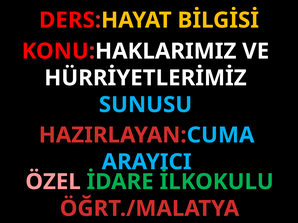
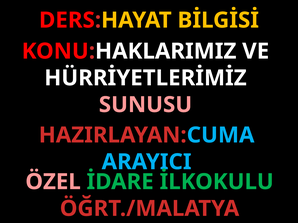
SUNUSU colour: light blue -> pink (145, 105)
